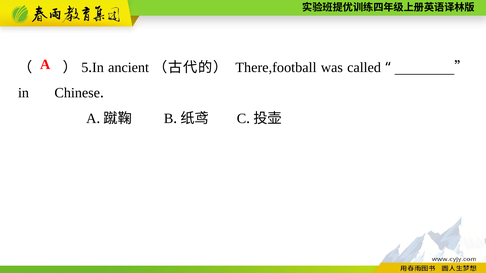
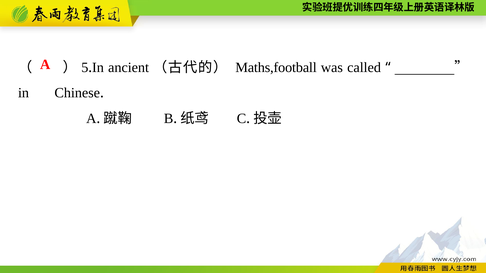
There,football: There,football -> Maths,football (276, 68)
